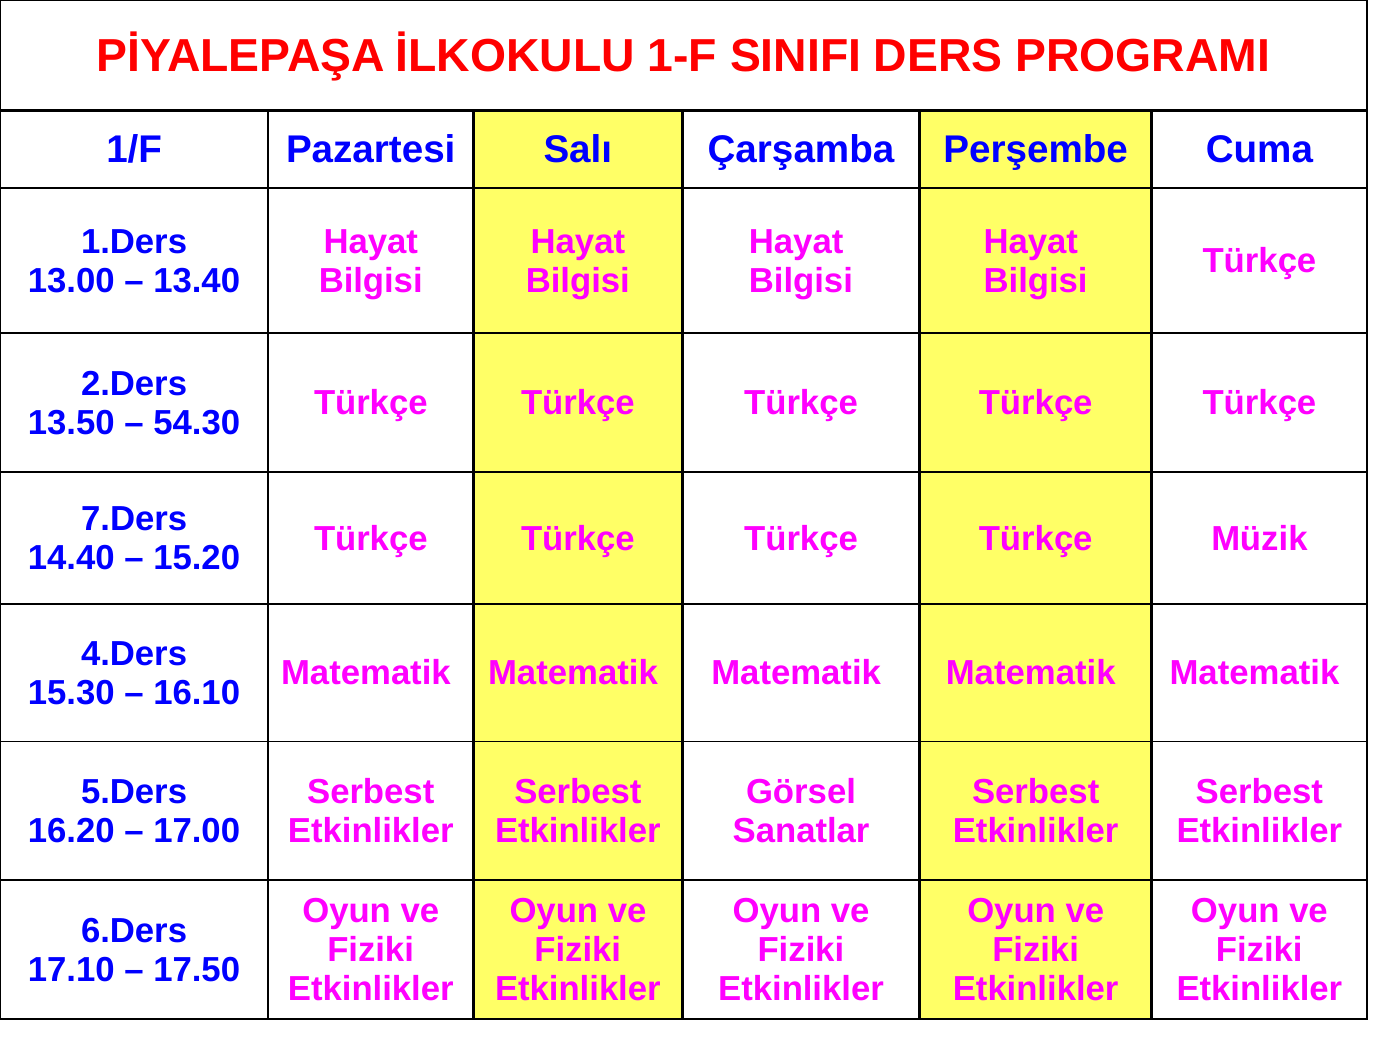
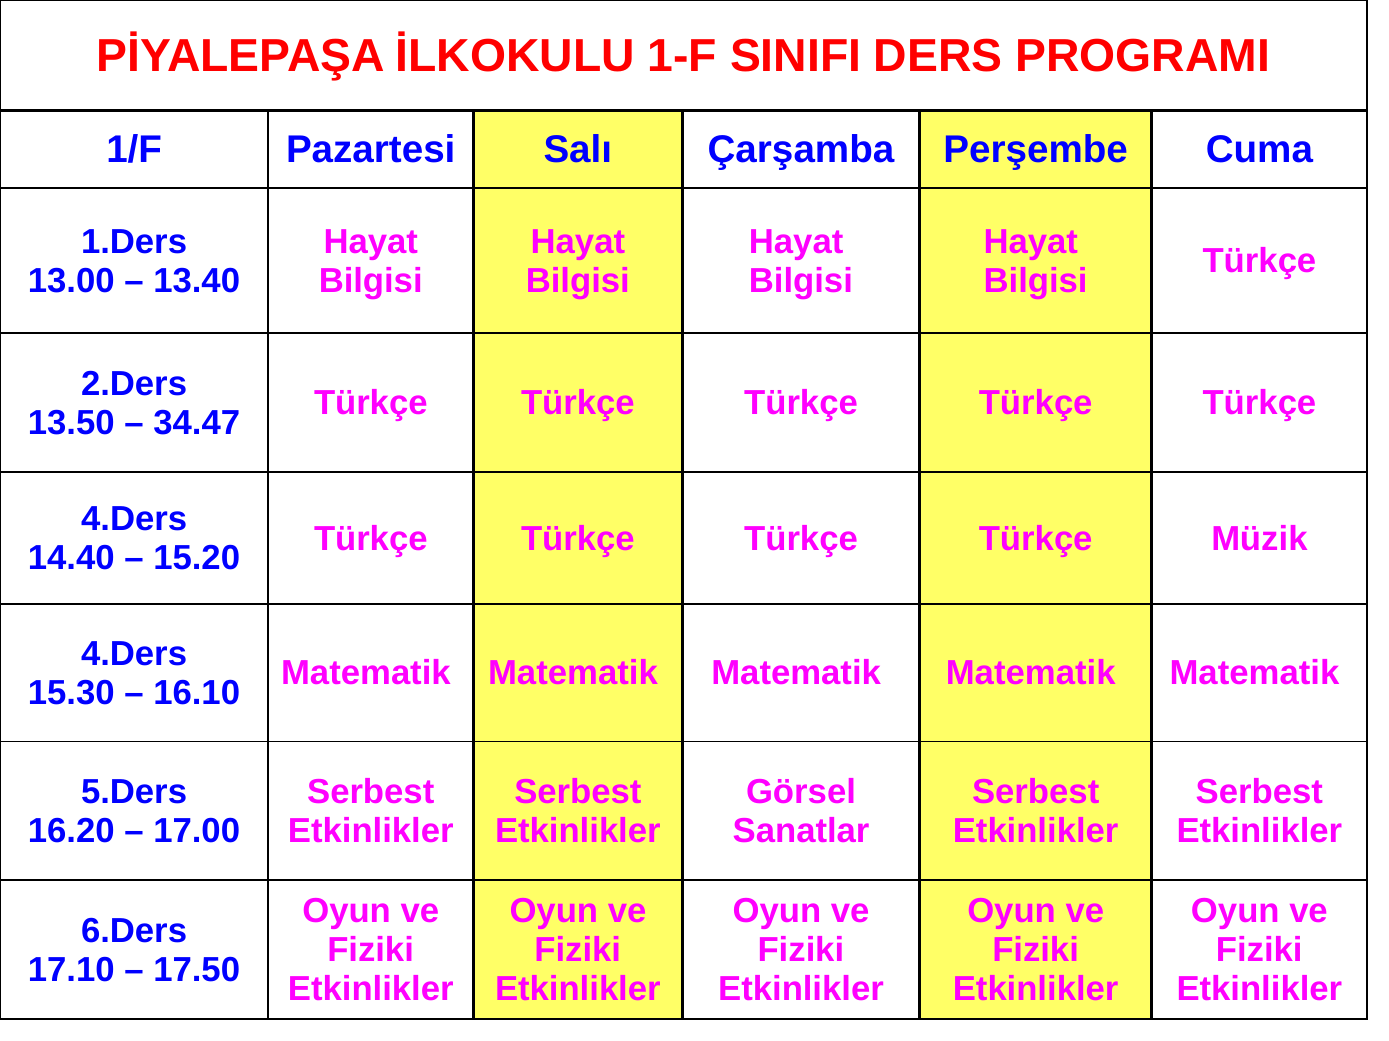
54.30: 54.30 -> 34.47 (197, 423)
7.Ders: 7.Ders -> 4.Ders (134, 520)
